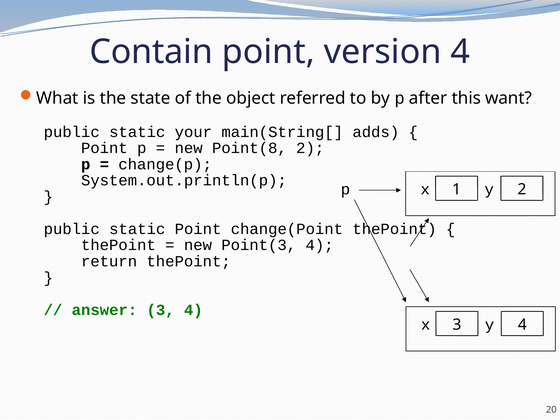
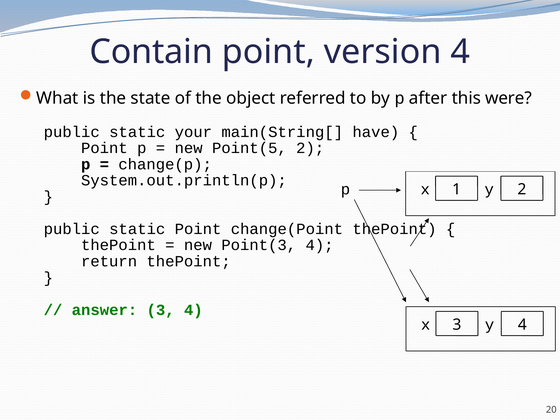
want: want -> were (509, 98)
adds: adds -> have (376, 132)
Point(8: Point(8 -> Point(5 (249, 148)
